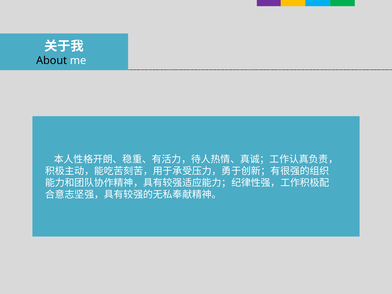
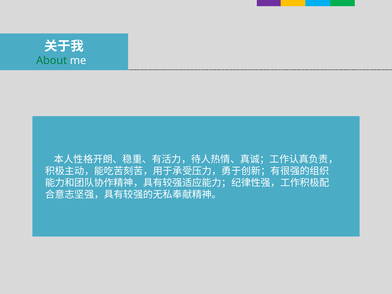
About colour: black -> green (52, 60)
